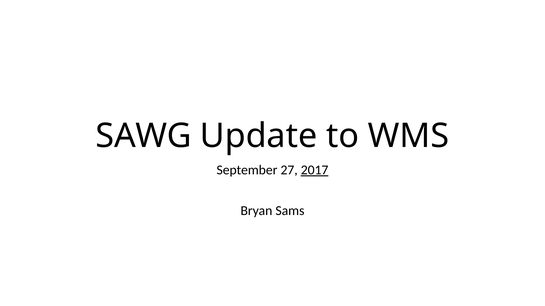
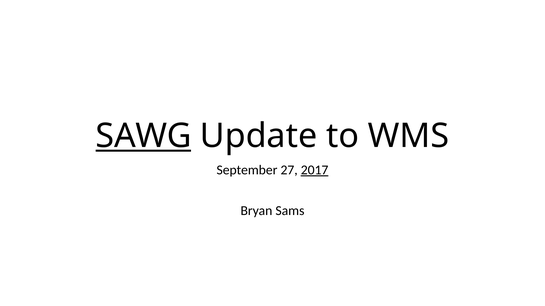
SAWG underline: none -> present (144, 136)
